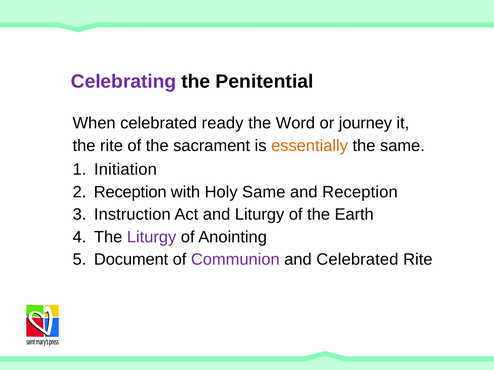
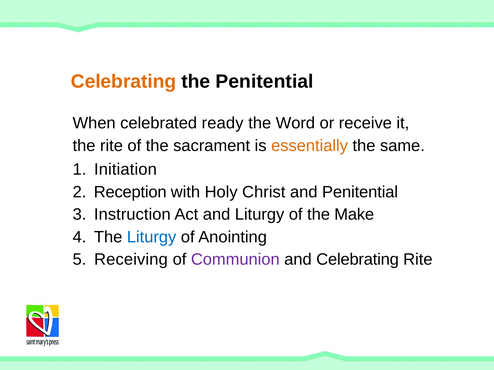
Celebrating colour: purple -> orange (124, 82)
journey: journey -> receive (365, 123)
Holy Same: Same -> Christ (264, 192)
and Reception: Reception -> Penitential (360, 192)
Earth: Earth -> Make (354, 215)
Liturgy colour: purple -> blue (152, 237)
Document: Document -> Receiving (131, 260)
and Celebrated: Celebrated -> Celebrating (358, 260)
